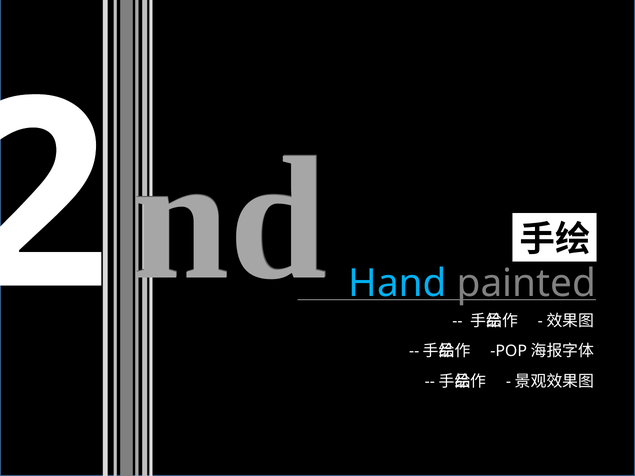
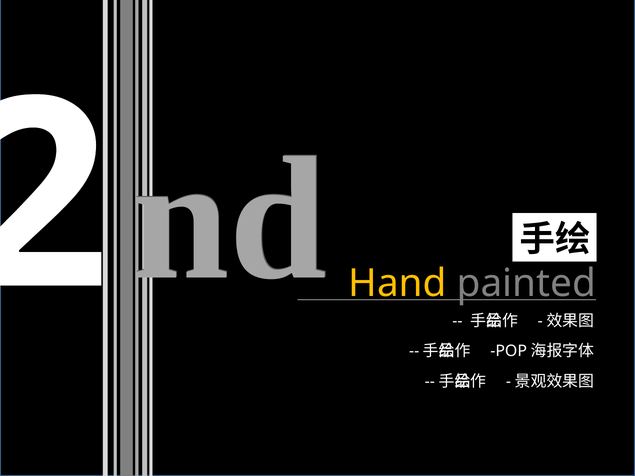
Hand colour: light blue -> yellow (398, 284)
